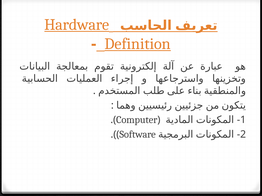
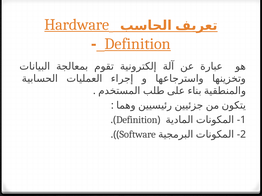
Computer: Computer -> Definition (137, 120)
